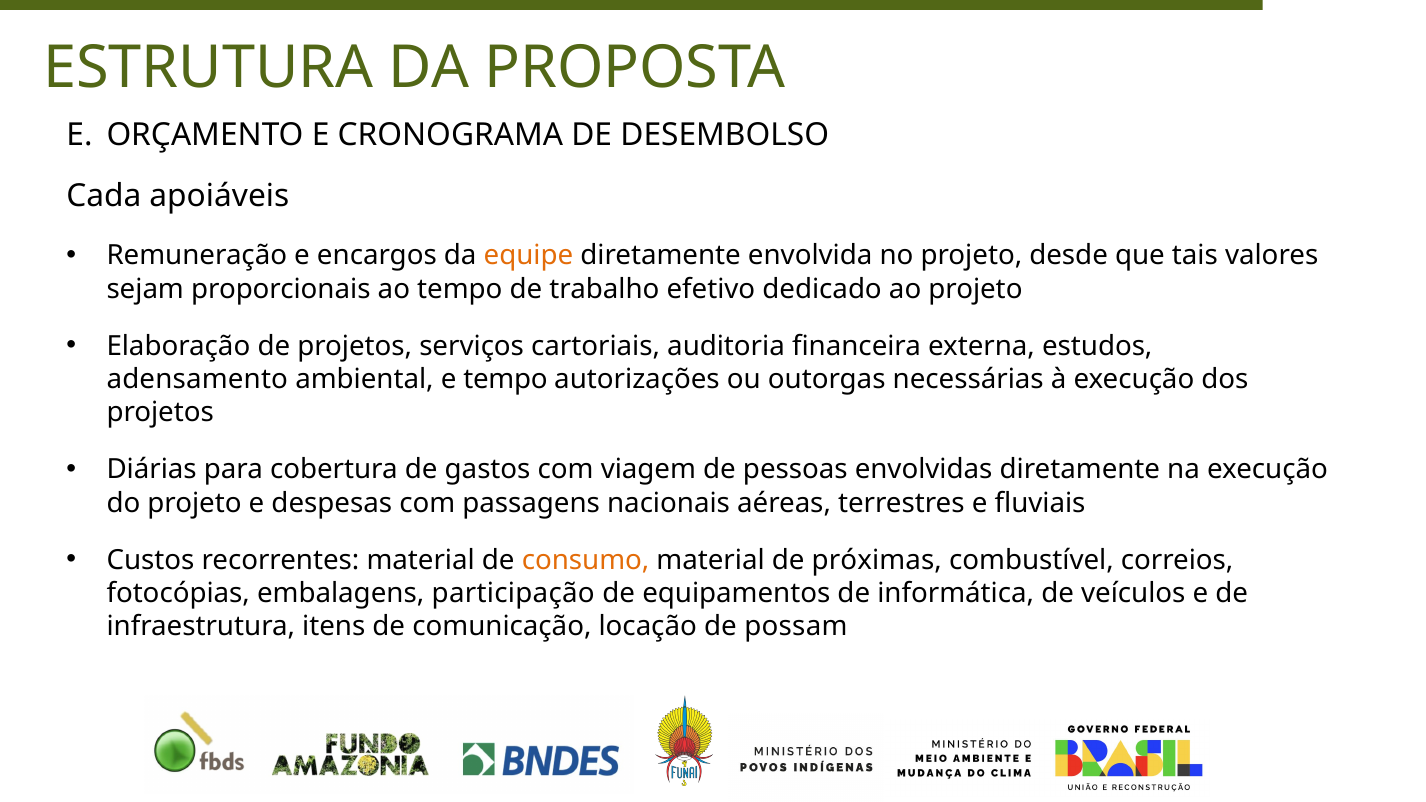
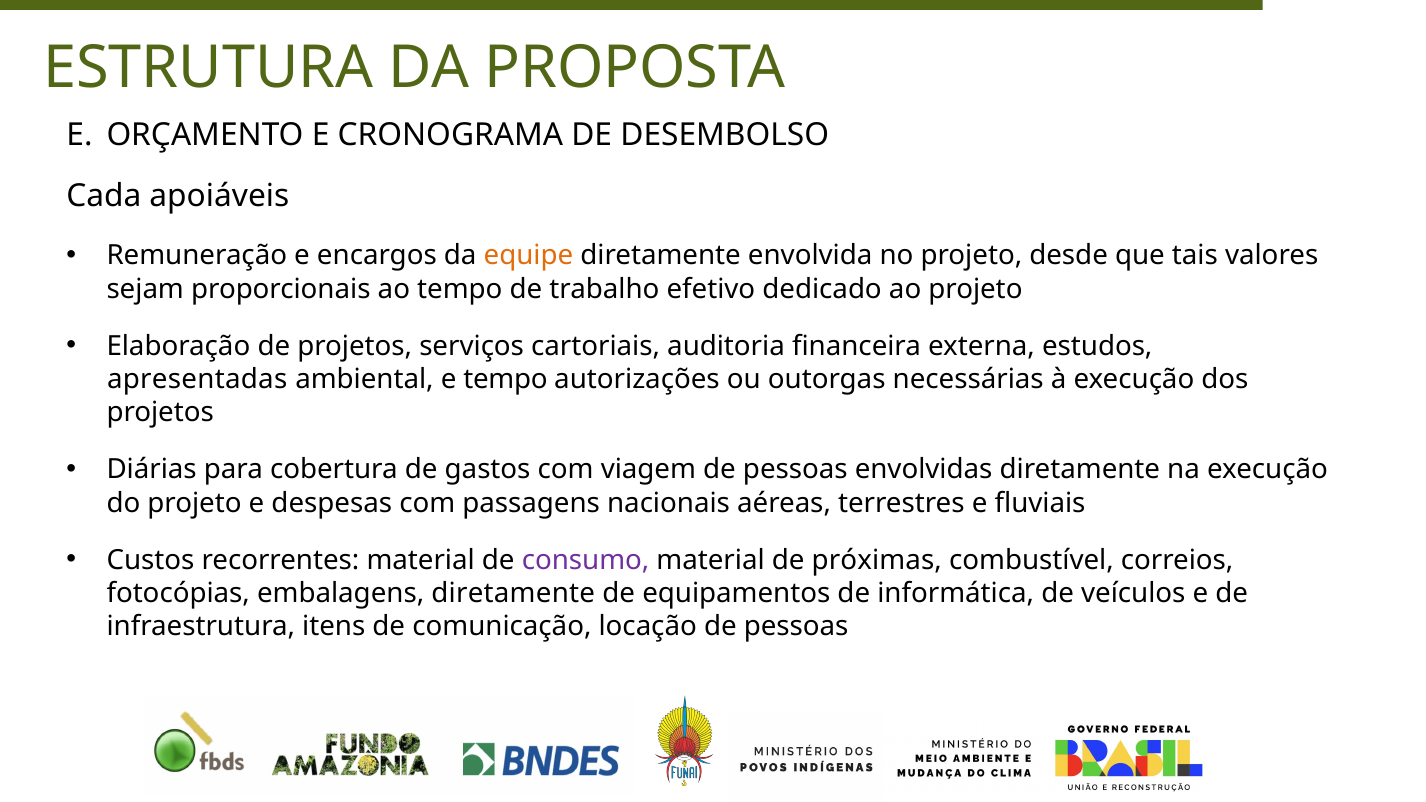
adensamento: adensamento -> apresentadas (197, 379)
consumo colour: orange -> purple (586, 560)
embalagens participação: participação -> diretamente (513, 593)
locação de possam: possam -> pessoas (796, 627)
